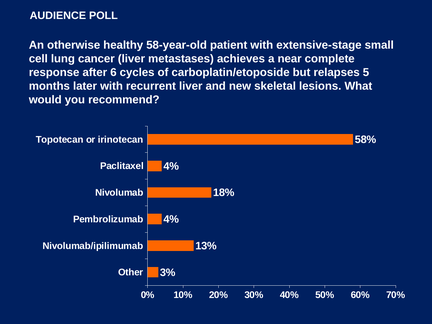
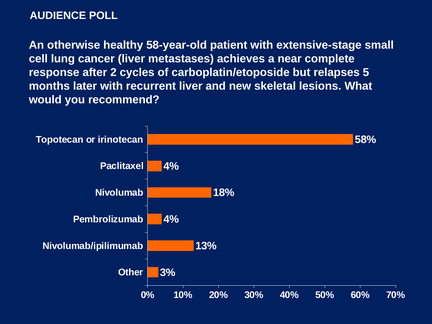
6: 6 -> 2 (113, 72)
